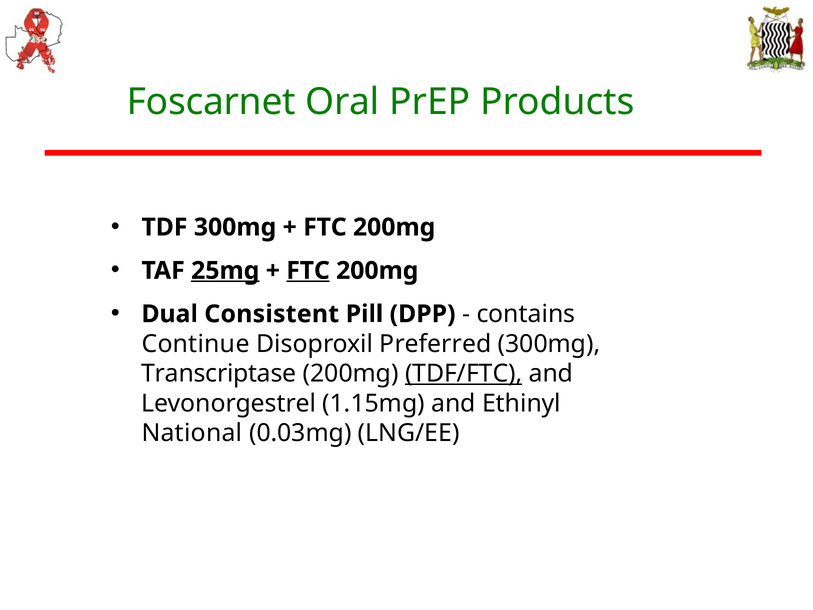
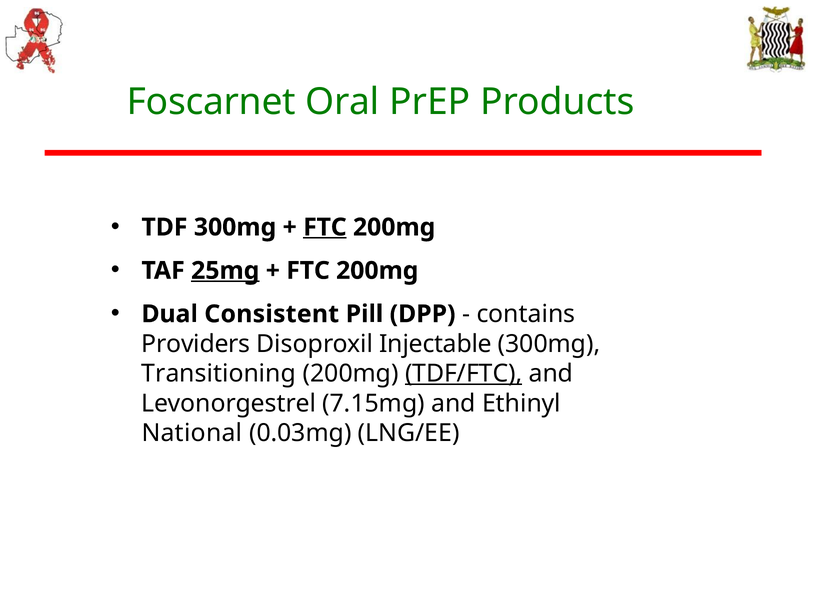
FTC underline: none -> present (325, 227)
FTC underline: present -> none (308, 271)
Continue: Continue -> Providers (196, 344)
Preferred: Preferred -> Injectable (436, 344)
Transcriptase: Transcriptase -> Transitioning (219, 373)
1.15mg: 1.15mg -> 7.15mg (374, 403)
